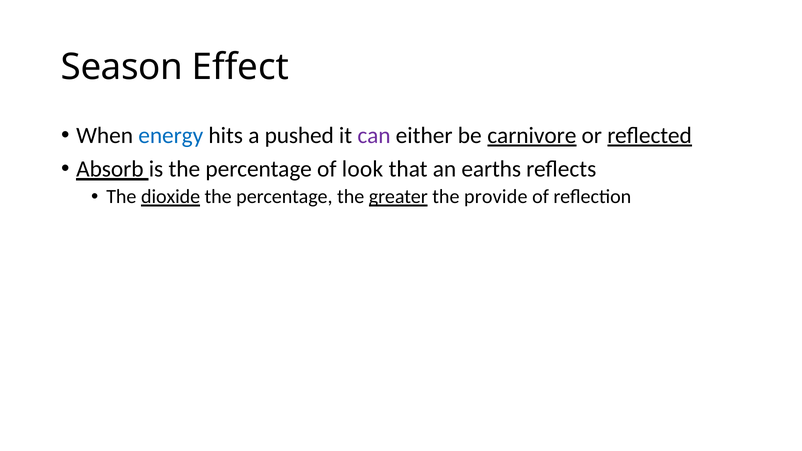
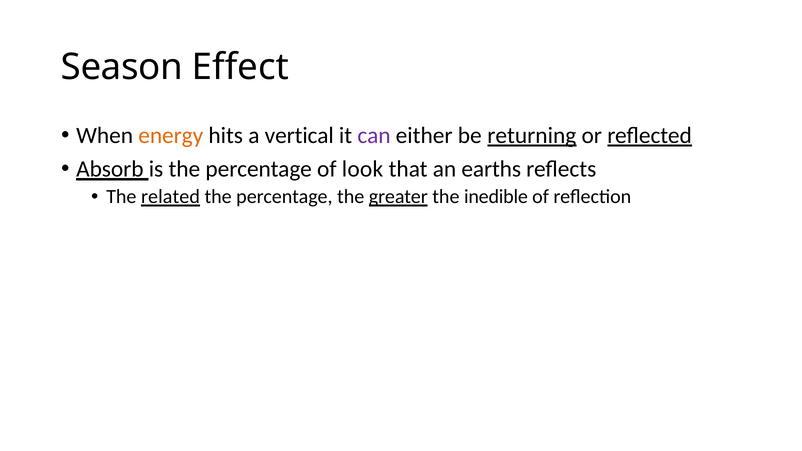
energy colour: blue -> orange (171, 136)
pushed: pushed -> vertical (299, 136)
carnivore: carnivore -> returning (532, 136)
dioxide: dioxide -> related (170, 197)
provide: provide -> inedible (496, 197)
